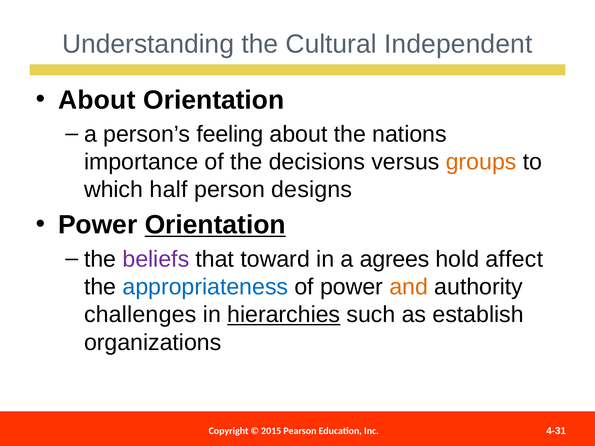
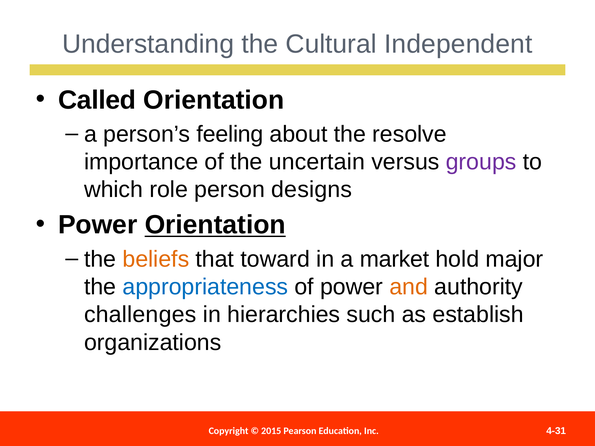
About: About -> Called (97, 100)
nations: nations -> resolve (410, 134)
decisions: decisions -> uncertain (317, 162)
groups colour: orange -> purple (481, 162)
half: half -> role (169, 190)
beliefs colour: purple -> orange (156, 259)
agrees: agrees -> market (395, 259)
affect: affect -> major (514, 259)
hierarchies underline: present -> none (284, 315)
